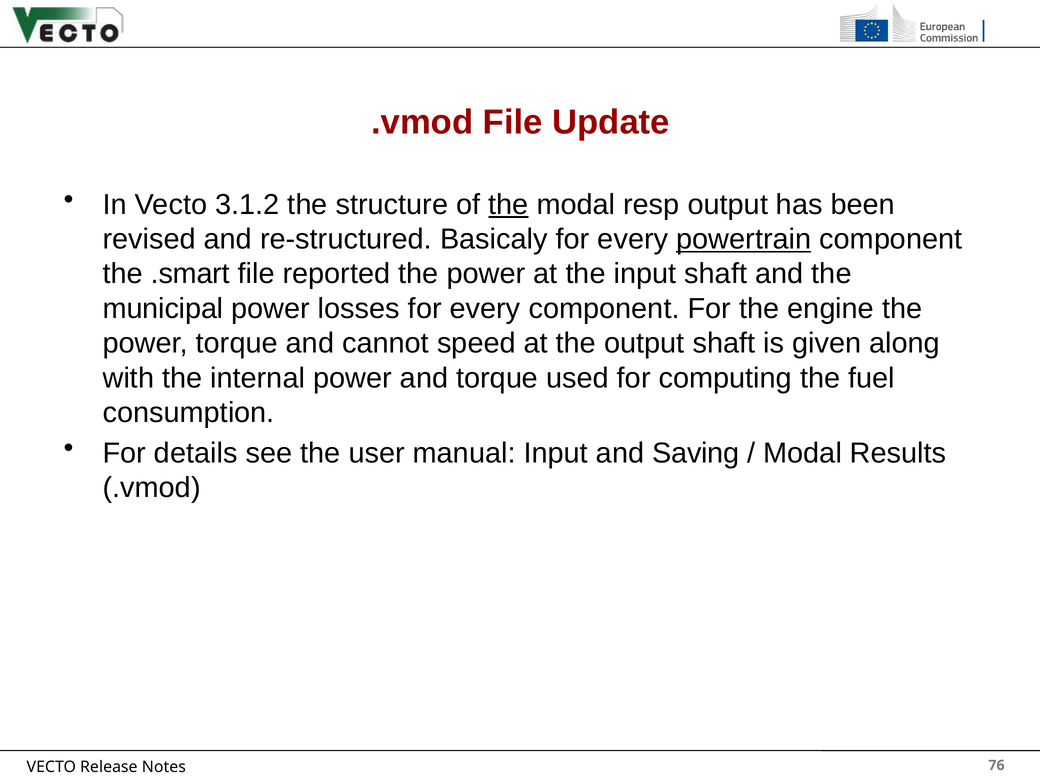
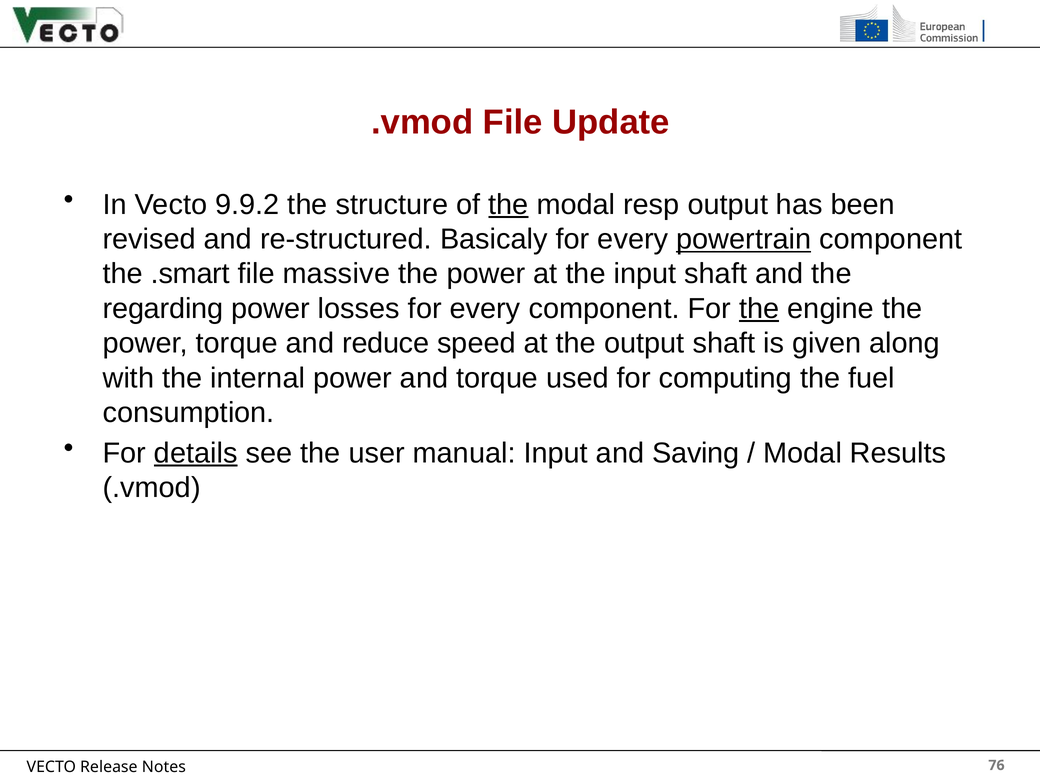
3.1.2: 3.1.2 -> 9.9.2 (247, 205)
reported: reported -> massive (336, 274)
municipal: municipal -> regarding (163, 309)
the underline: none -> present (759, 309)
cannot: cannot -> reduce (386, 343)
details underline: none -> present (196, 453)
